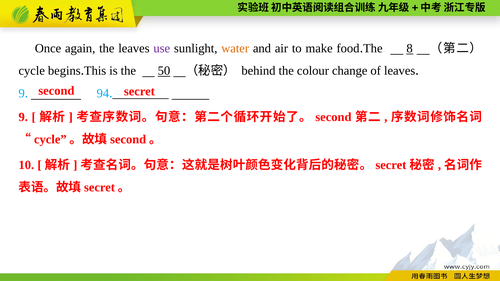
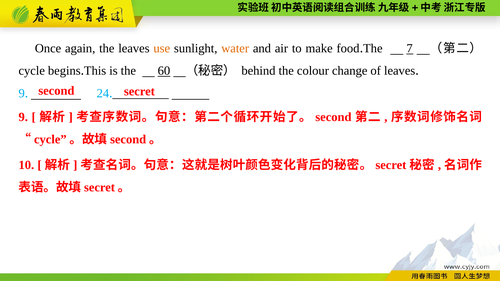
use colour: purple -> orange (162, 48)
8: 8 -> 7 (410, 48)
50: 50 -> 60 (164, 71)
94: 94 -> 24 (103, 93)
